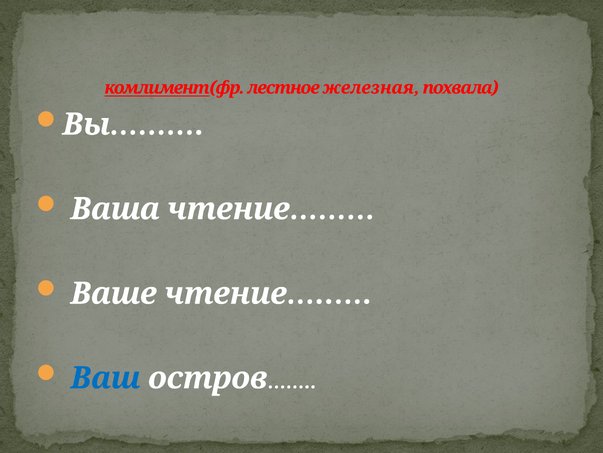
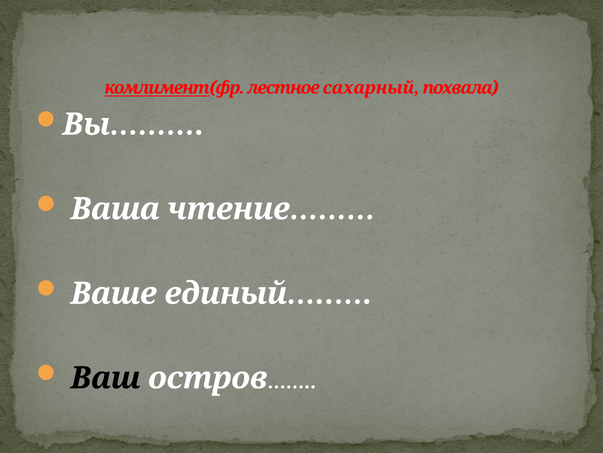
железная: железная -> сахарный (371, 88)
чтение…..…: чтение…..… -> единый…..… (269, 293)
Ваш colour: blue -> black (105, 377)
